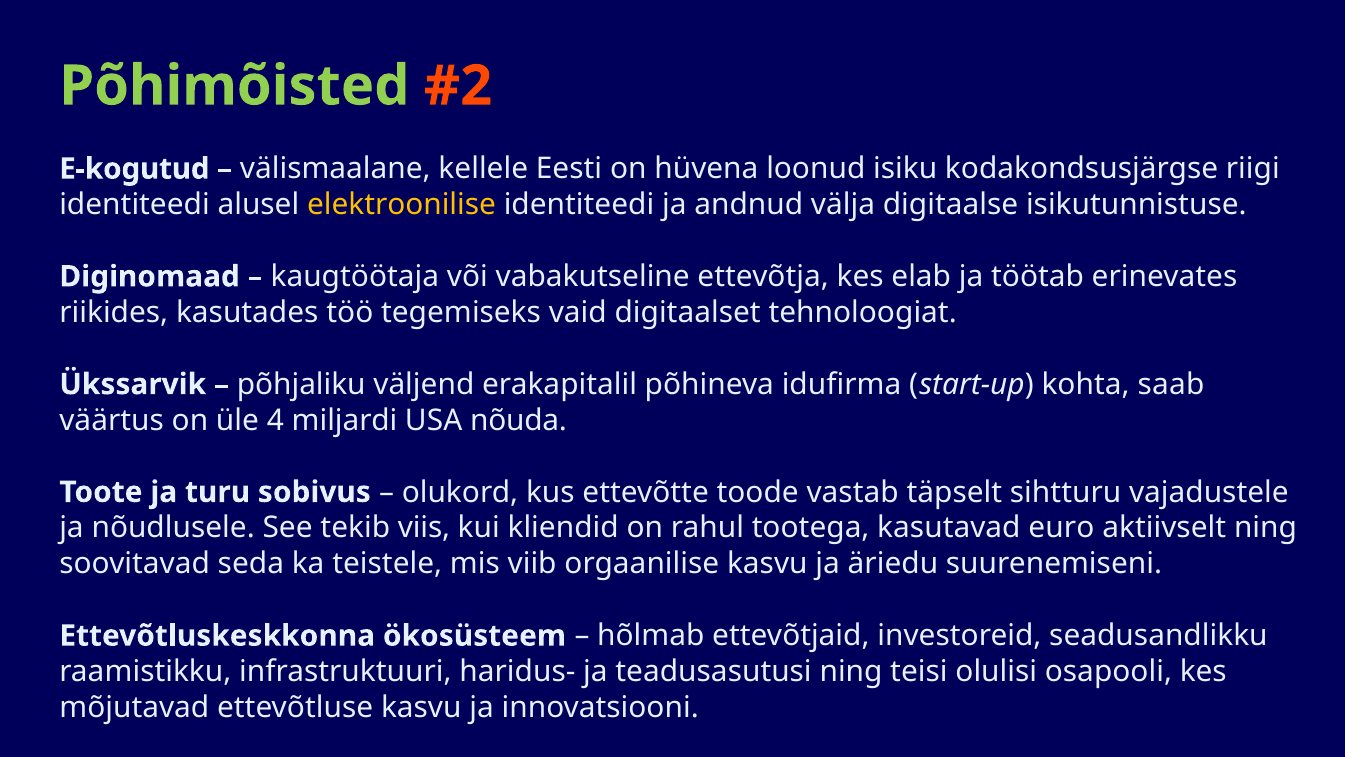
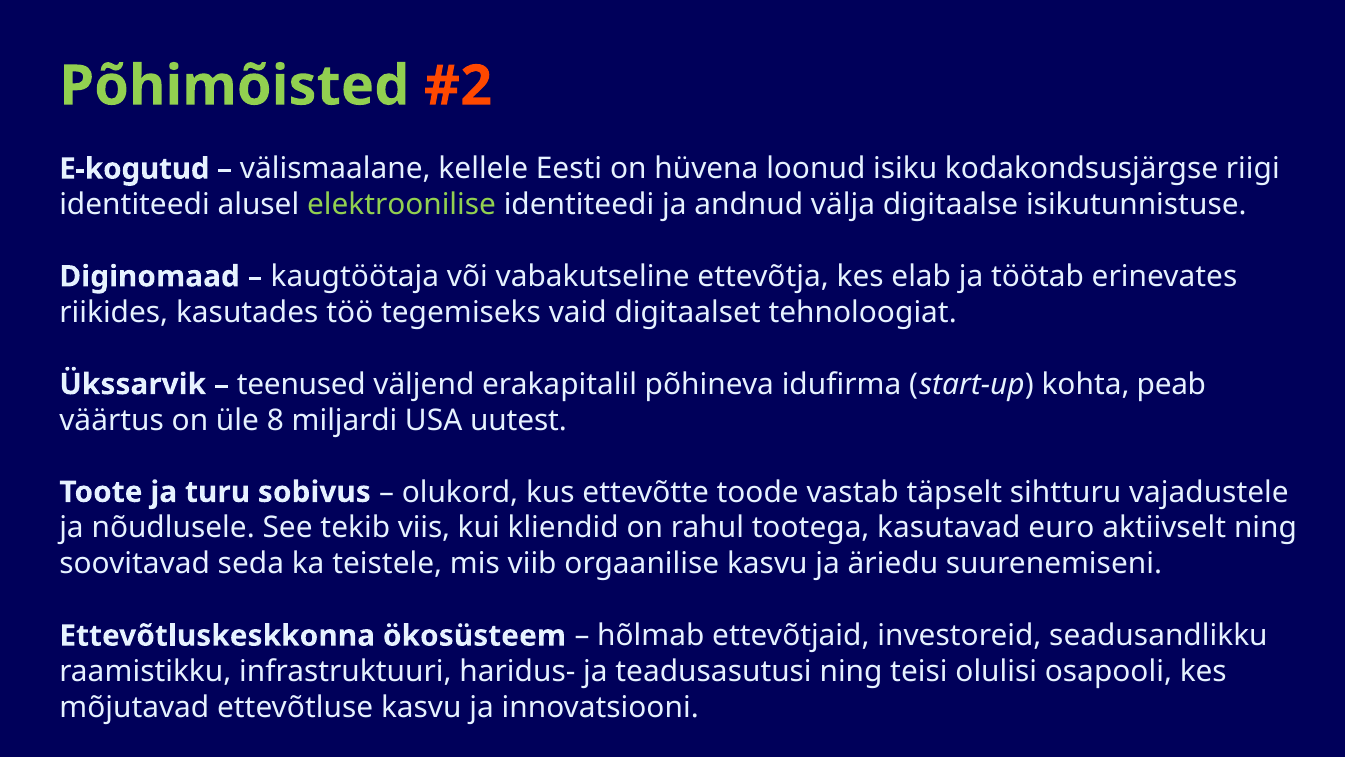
elektroonilise colour: yellow -> light green (402, 205)
põhjaliku: põhjaliku -> teenused (301, 384)
saab: saab -> peab (1171, 384)
4: 4 -> 8 (275, 420)
nõuda: nõuda -> uutest (518, 420)
